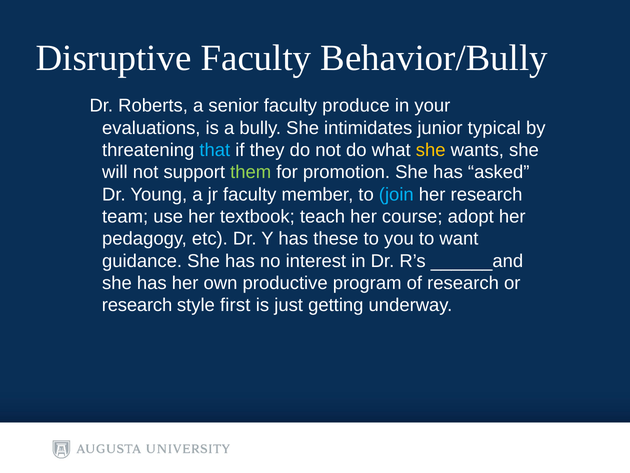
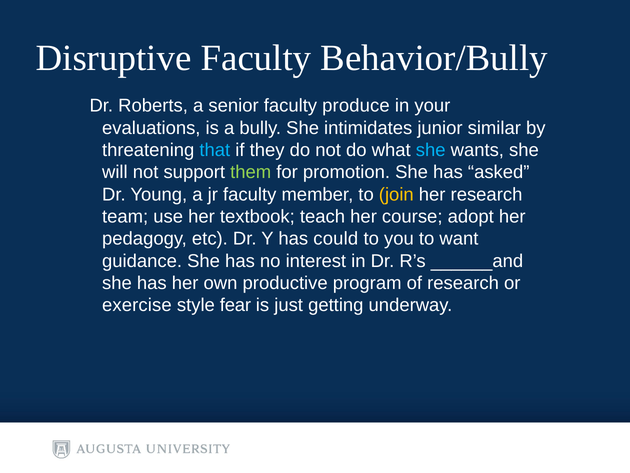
typical: typical -> similar (494, 128)
she colour: yellow -> light blue (431, 150)
join colour: light blue -> yellow (396, 194)
these: these -> could (336, 239)
research: research -> exercise (137, 305)
first: first -> fear (235, 305)
